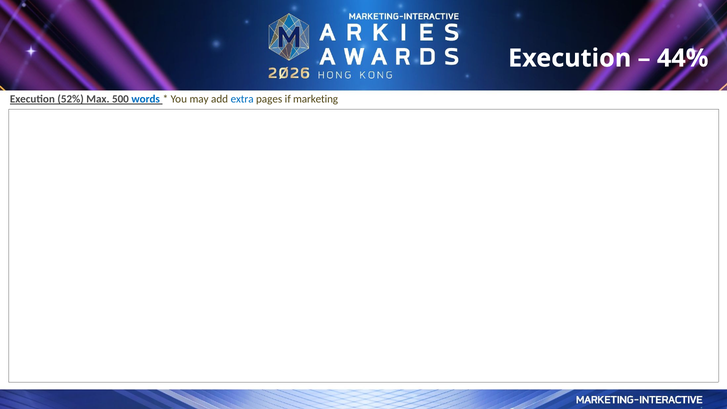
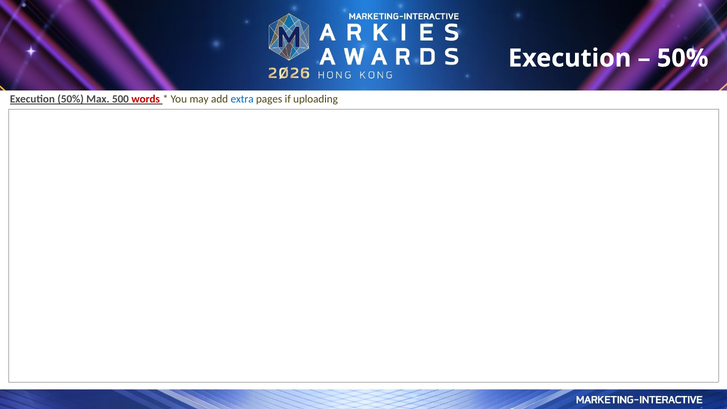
44%: 44% -> 50% (683, 58)
Execution 52%: 52% -> 50% (71, 99)
words colour: blue -> red (146, 99)
marketing: marketing -> uploading (316, 99)
